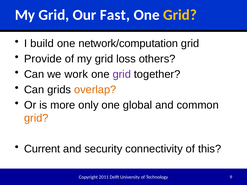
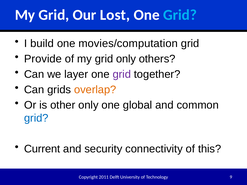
Fast: Fast -> Lost (115, 15)
Grid colour: yellow -> light blue (180, 15)
network/computation: network/computation -> movies/computation (128, 44)
grid loss: loss -> only (126, 59)
work: work -> layer (76, 74)
more: more -> other (63, 105)
grid colour: orange -> blue (36, 118)
